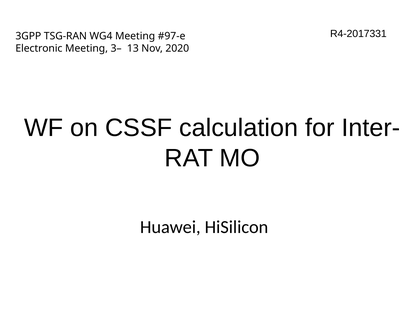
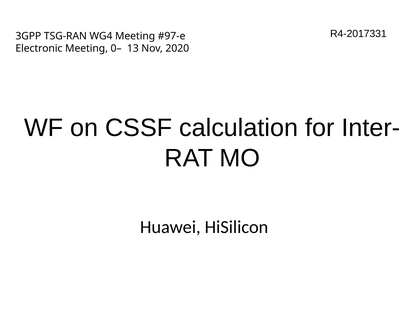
3–: 3– -> 0– (116, 49)
